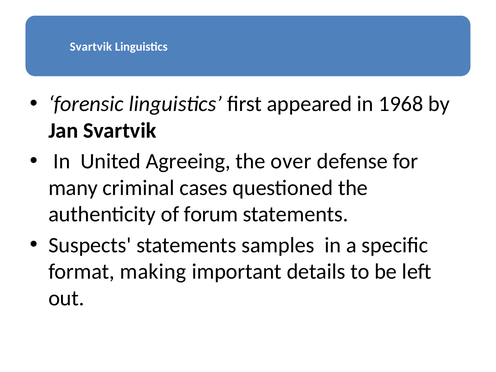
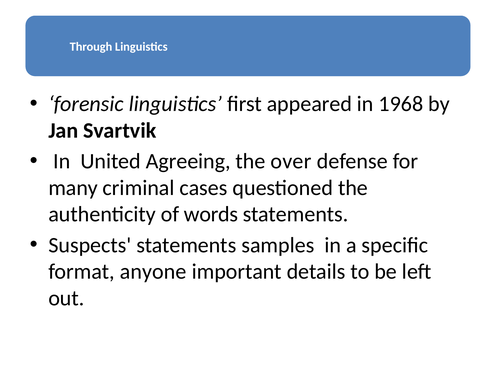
Svartvik: Svartvik -> Through (91, 47)
forum: forum -> words (211, 214)
making: making -> anyone (153, 272)
